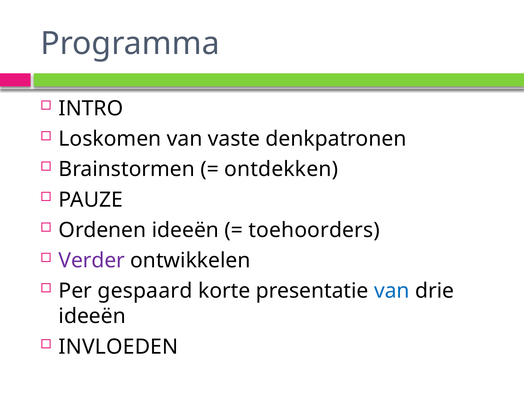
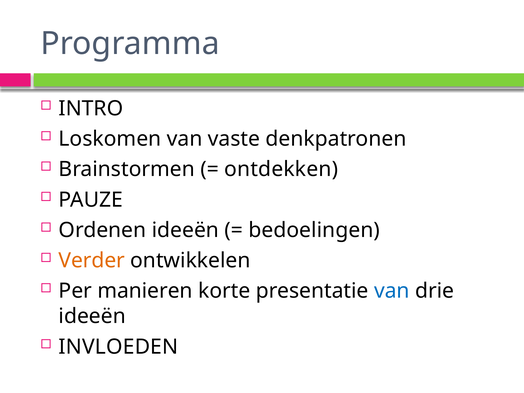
toehoorders: toehoorders -> bedoelingen (314, 230)
Verder colour: purple -> orange (92, 261)
gespaard: gespaard -> manieren (145, 291)
